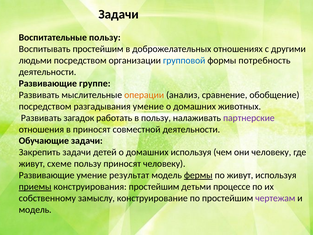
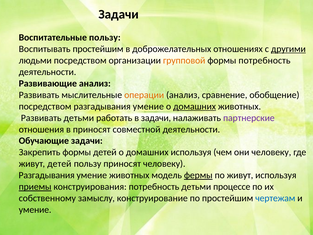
другими underline: none -> present (288, 49)
групповой colour: blue -> orange (184, 60)
Развивающие группе: группе -> анализ (95, 83)
домашних underline: none -> present (195, 106)
Развивать загадок: загадок -> детьми (79, 118)
в пользу: пользу -> задачи (156, 118)
Закрепить задачи: задачи -> формы (77, 152)
живут схеме: схеме -> детей (59, 164)
Развивающие: Развивающие -> Разгадывания (47, 175)
умение результат: результат -> животных (129, 175)
конструирования простейшим: простейшим -> потребность (154, 187)
чертежам colour: purple -> blue (275, 198)
модель: модель -> умение (35, 210)
